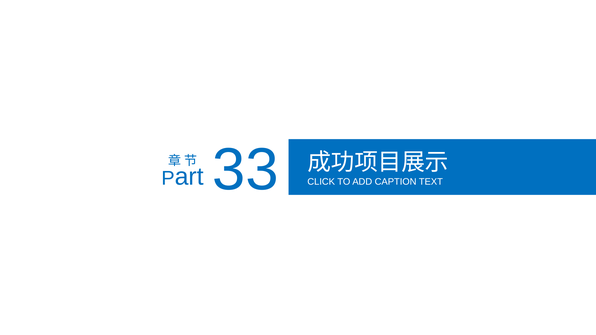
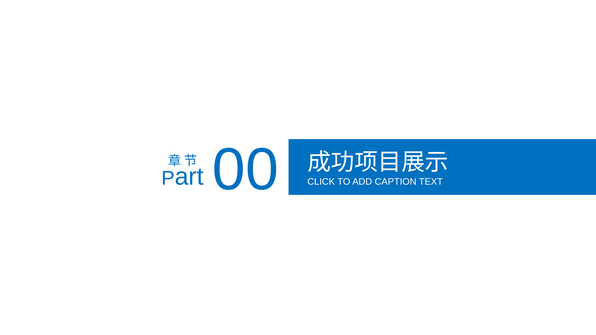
33: 33 -> 00 (245, 170)
